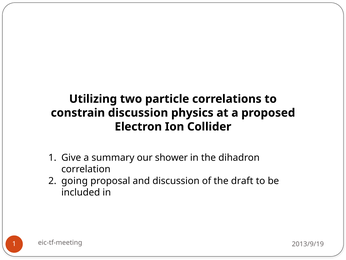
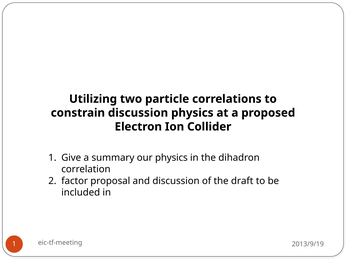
our shower: shower -> physics (171, 157)
going: going -> factor (75, 180)
